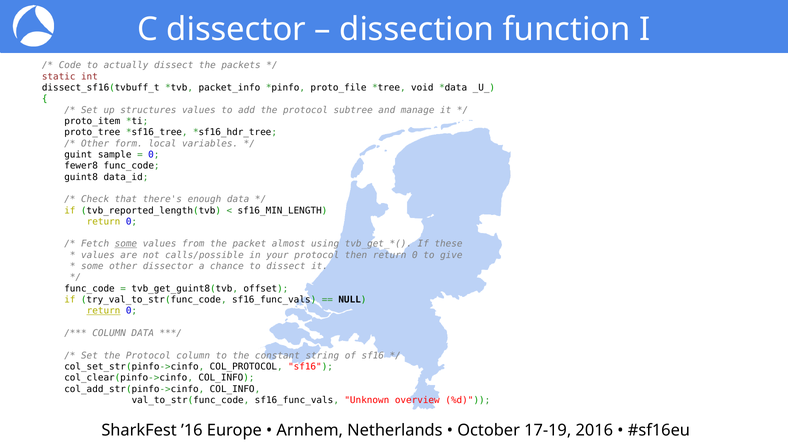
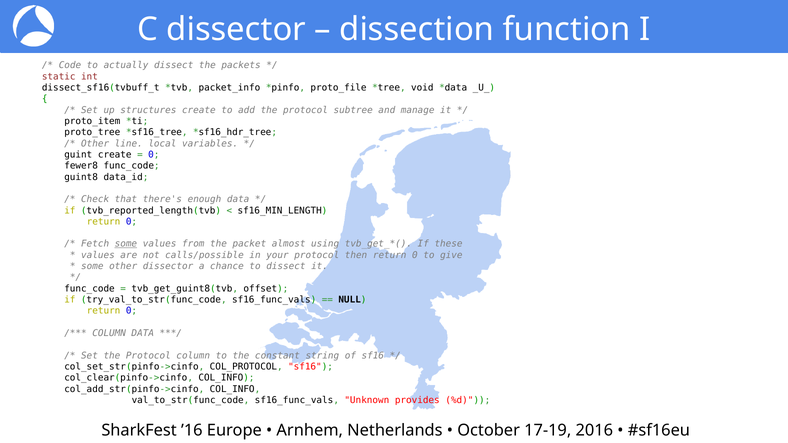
structures values: values -> create (199, 110)
form: form -> line (129, 144)
guint sample: sample -> create (115, 155)
return underline: present -> none (104, 311)
overview: overview -> provides (417, 400)
